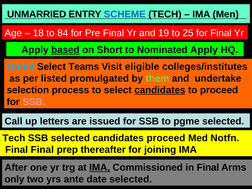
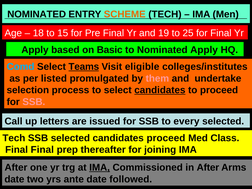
UNMARRIED: UNMARRIED -> NOMINATED (37, 14)
SCHEME colour: blue -> orange (125, 14)
84: 84 -> 15 (63, 33)
based underline: present -> none (65, 50)
Short: Short -> Basic (110, 50)
Teams underline: none -> present (84, 67)
them colour: light green -> pink (157, 78)
pgme: pgme -> every (186, 121)
Notfn: Notfn -> Class (225, 138)
in Final: Final -> After (208, 167)
only: only -> date (14, 179)
date selected: selected -> followed (131, 179)
